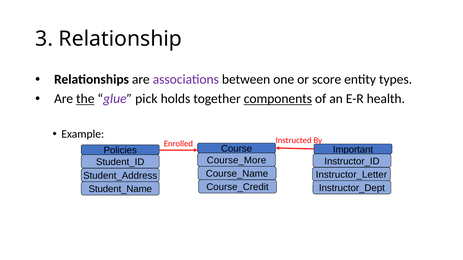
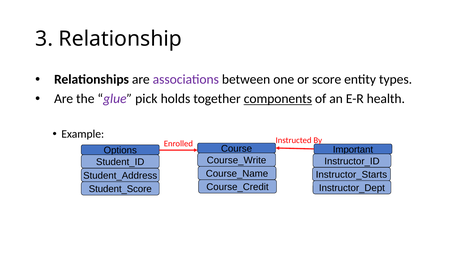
the underline: present -> none (85, 99)
Policies: Policies -> Options (120, 151)
Course_More: Course_More -> Course_Write (237, 161)
Instructor_Letter: Instructor_Letter -> Instructor_Starts (351, 175)
Student_Name: Student_Name -> Student_Score (120, 189)
